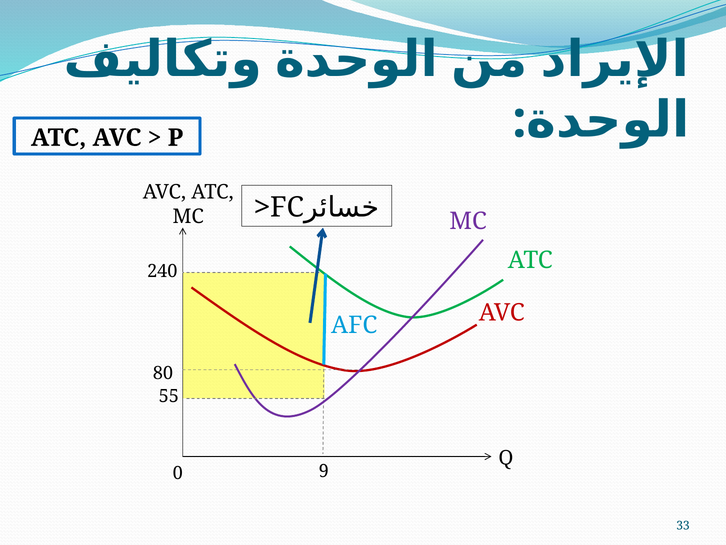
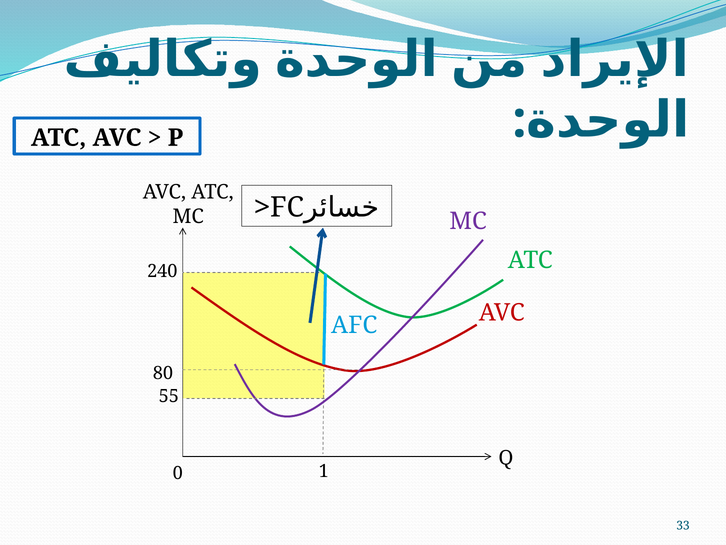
9: 9 -> 1 (324, 471)
